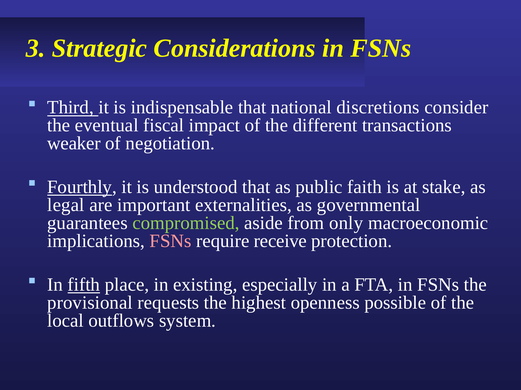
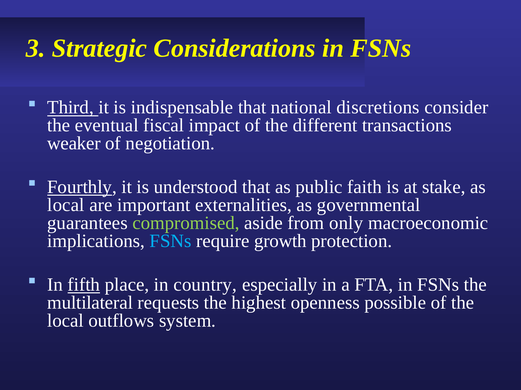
legal: legal -> local (66, 205)
FSNs colour: pink -> light blue (171, 241)
receive: receive -> growth (280, 241)
existing: existing -> country (205, 285)
provisional: provisional -> multilateral (90, 303)
